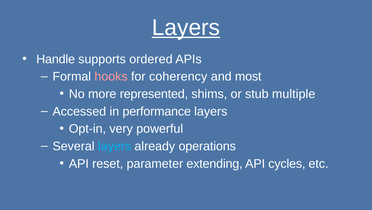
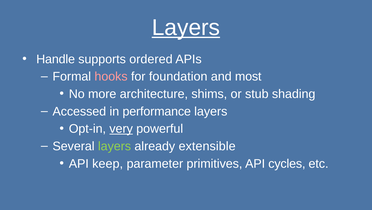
coherency: coherency -> foundation (178, 76)
represented: represented -> architecture (154, 94)
multiple: multiple -> shading (294, 94)
very underline: none -> present (121, 128)
layers colour: light blue -> light green (115, 146)
operations: operations -> extensible (207, 146)
reset: reset -> keep (108, 163)
extending: extending -> primitives (214, 163)
